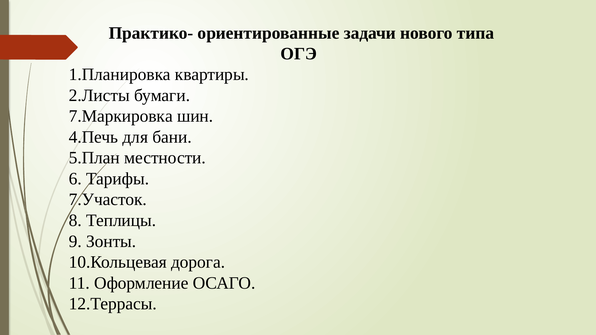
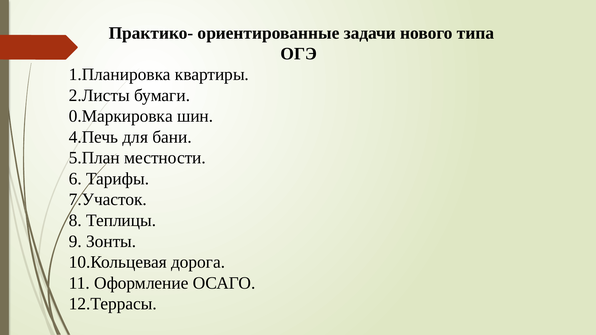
7.Маркировка: 7.Маркировка -> 0.Маркировка (121, 116)
